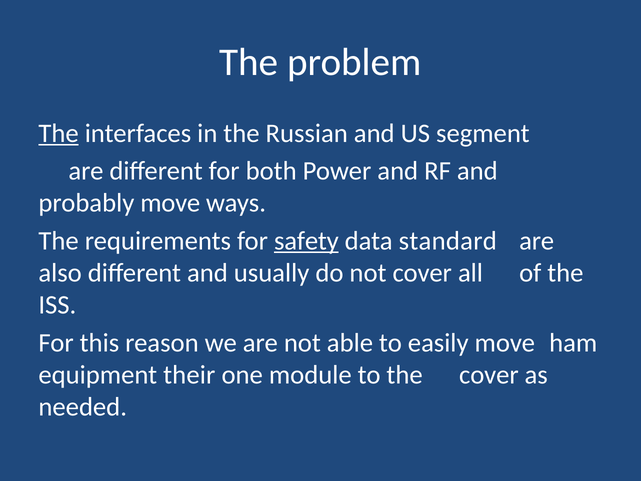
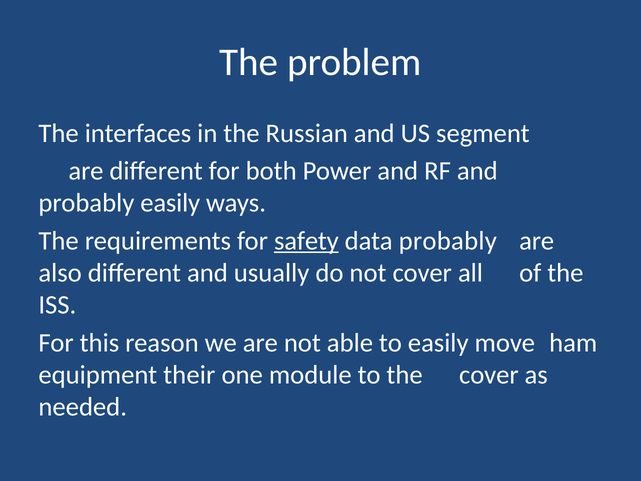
The underline: present -> none (59, 133)
probably move: move -> easily (170, 203)
data standard: standard -> probably (448, 241)
